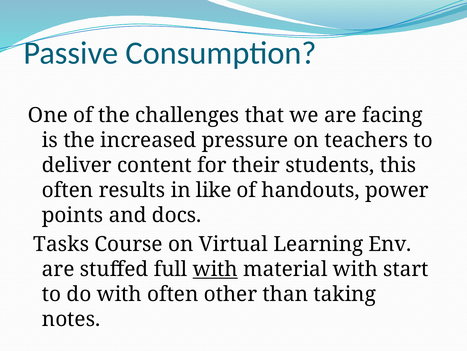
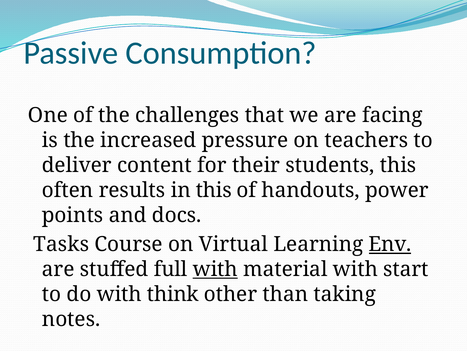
in like: like -> this (214, 190)
Env underline: none -> present (390, 244)
with often: often -> think (173, 294)
